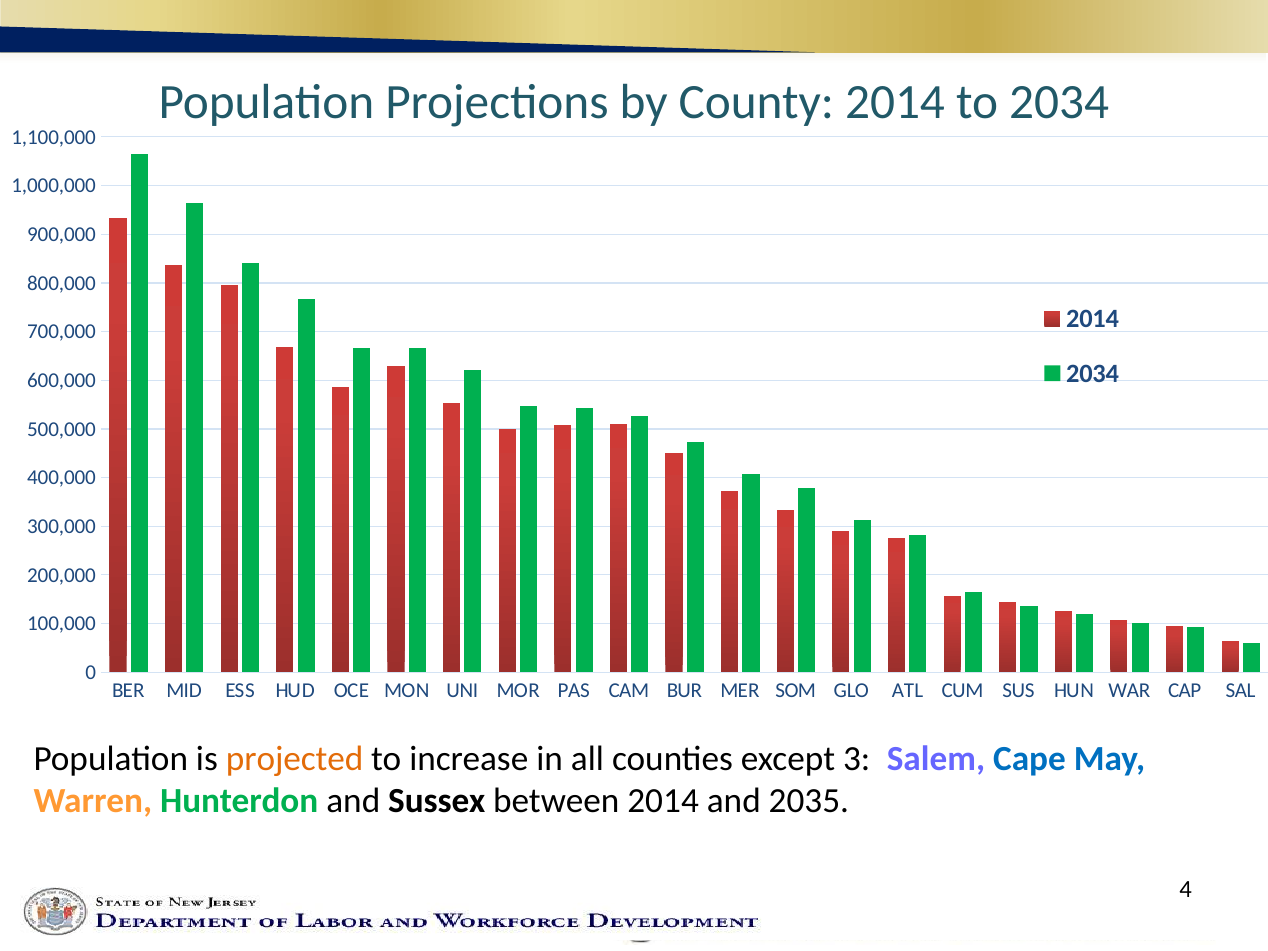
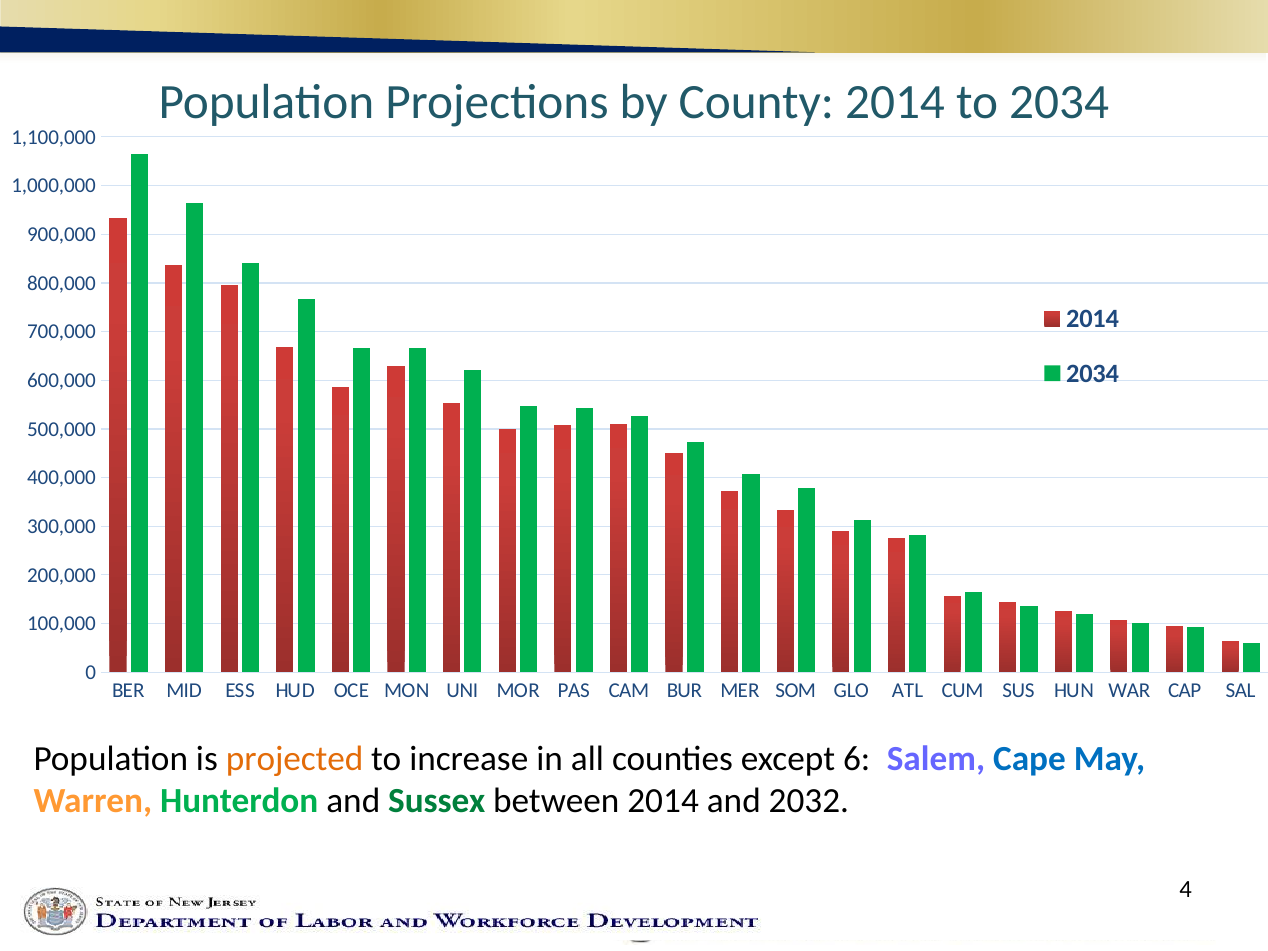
3: 3 -> 6 (857, 759)
Sussex colour: black -> green (437, 801)
2035: 2035 -> 2032 (809, 801)
